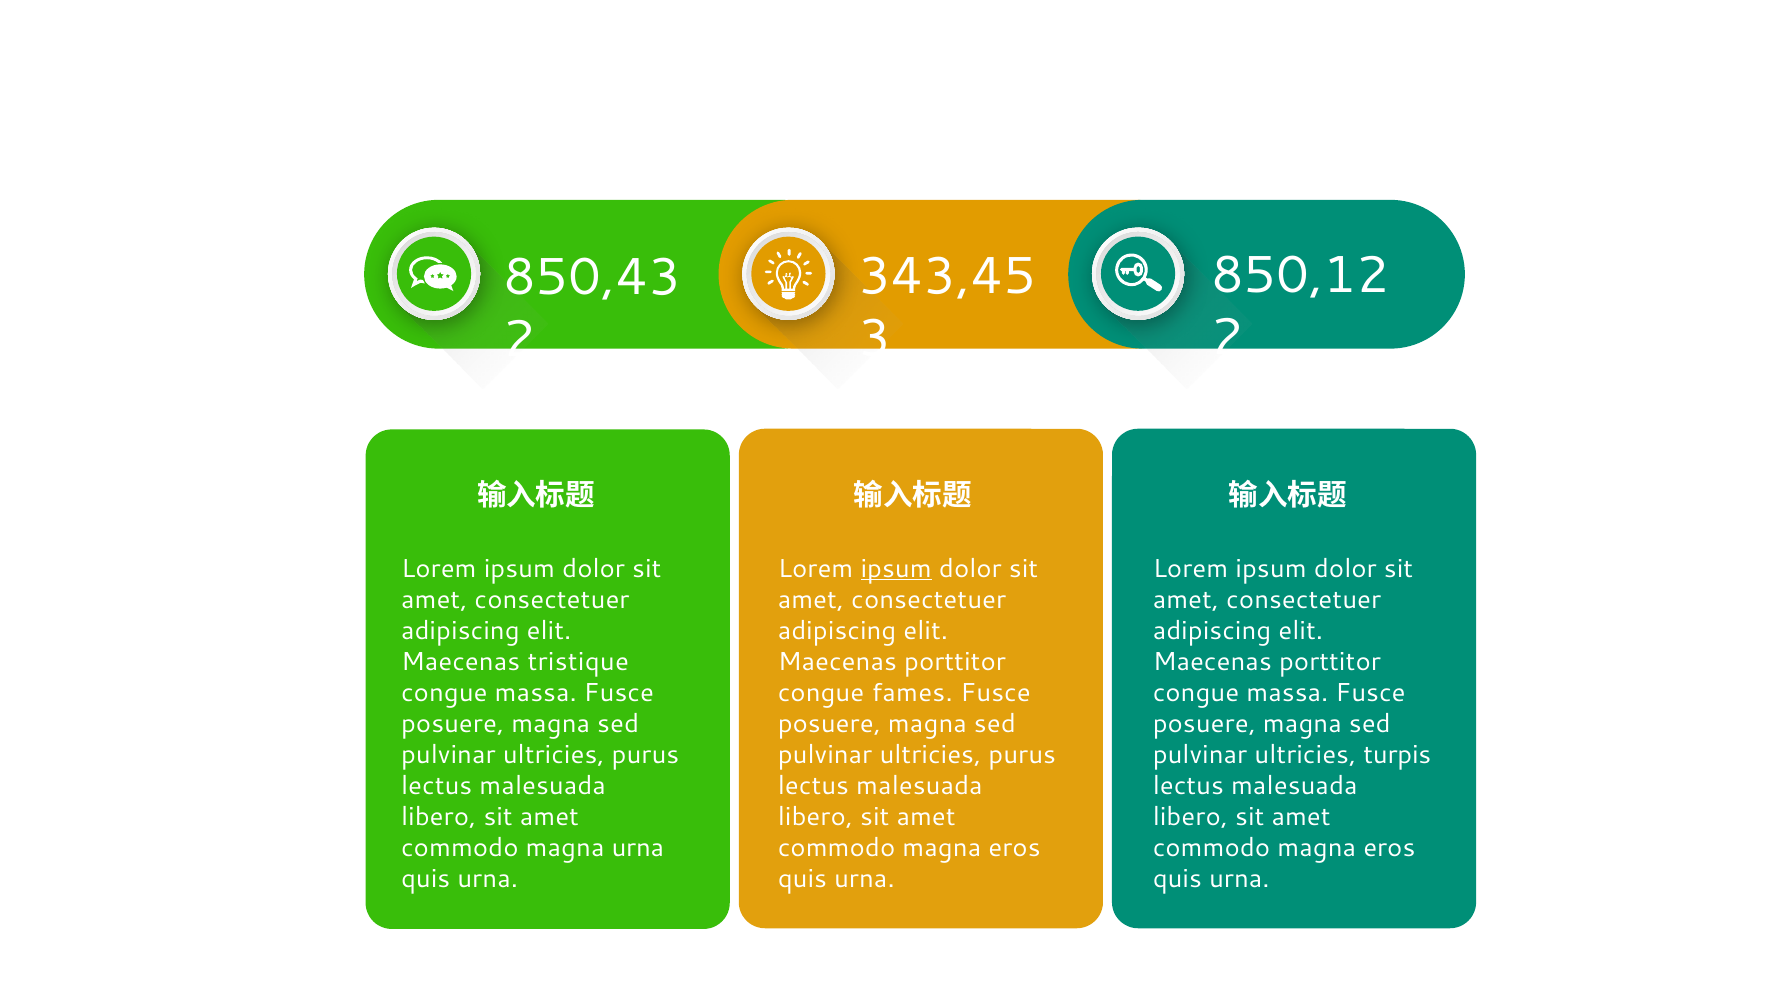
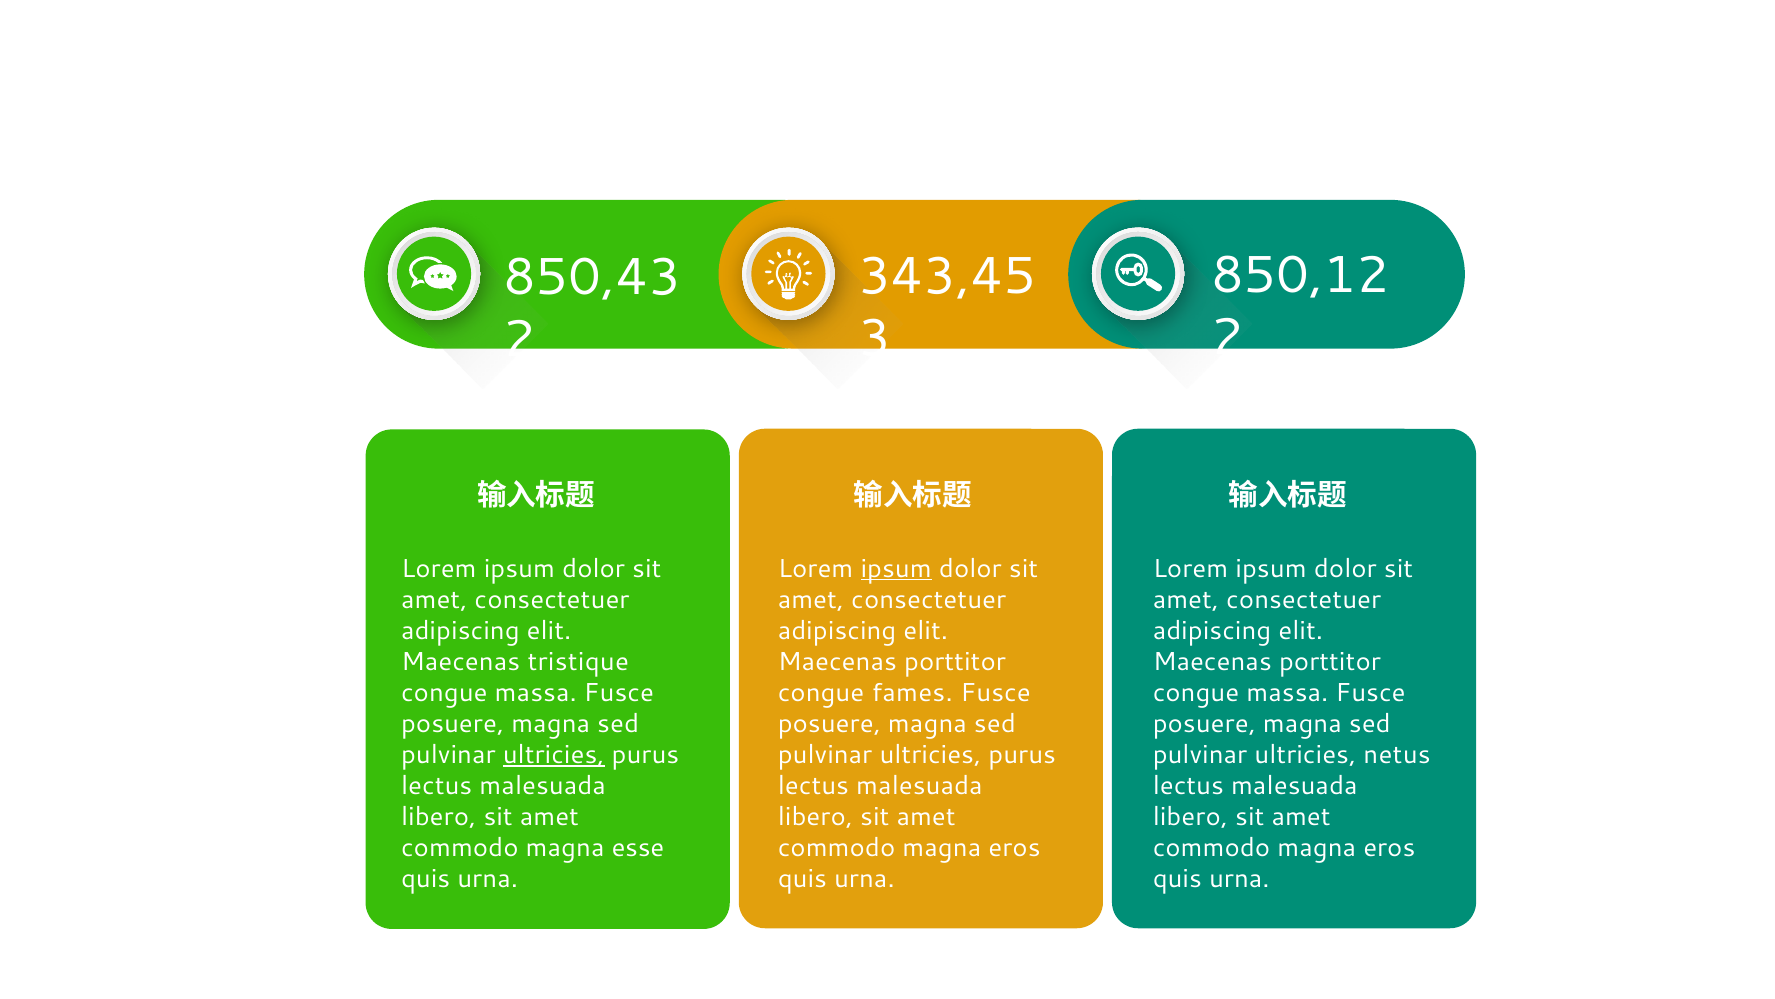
ultricies underline: none -> present (554, 755)
turpis: turpis -> netus (1397, 755)
magna urna: urna -> esse (638, 848)
